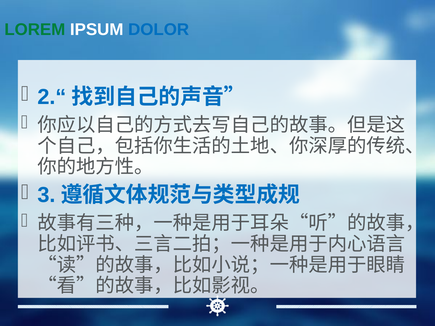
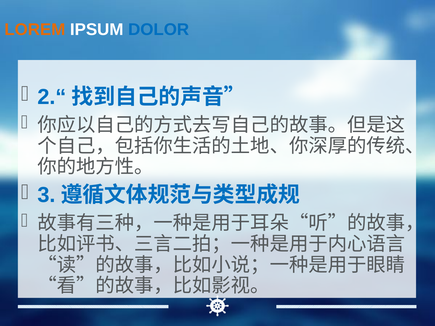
LOREM colour: green -> orange (35, 30)
